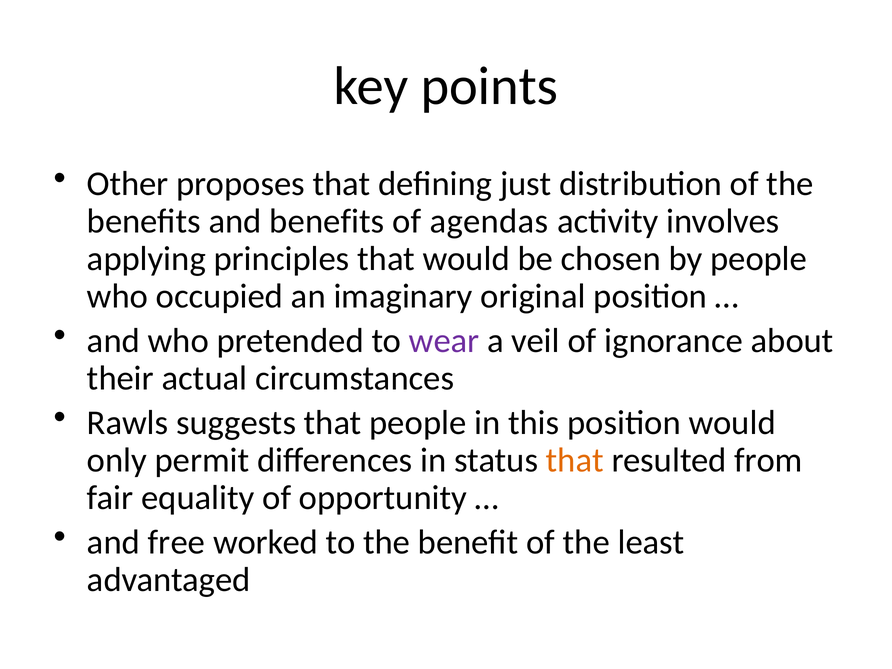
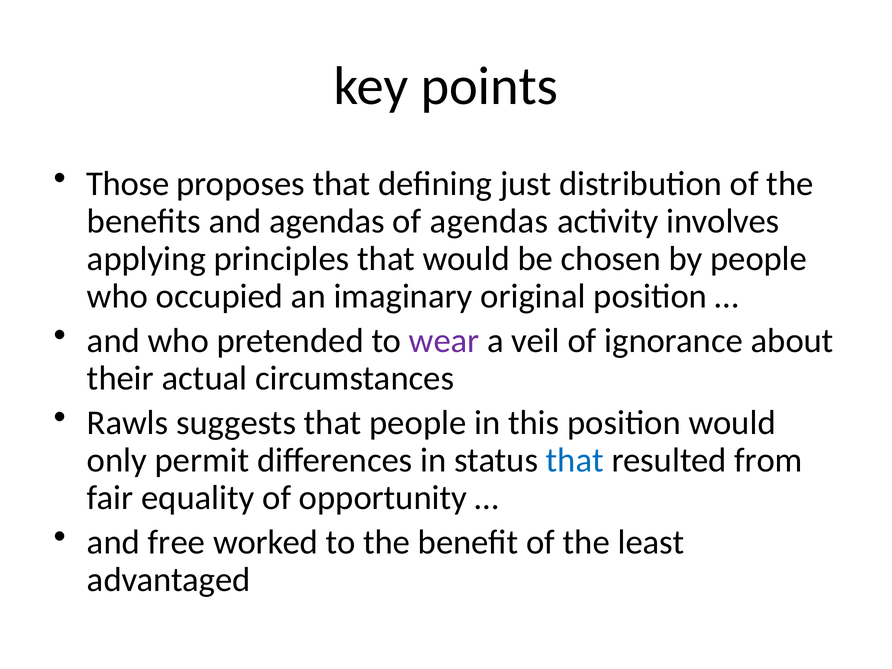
Other: Other -> Those (128, 184)
and benefits: benefits -> agendas (327, 221)
that colour: orange -> blue (575, 460)
